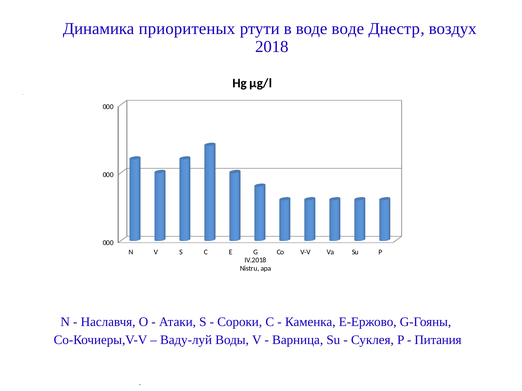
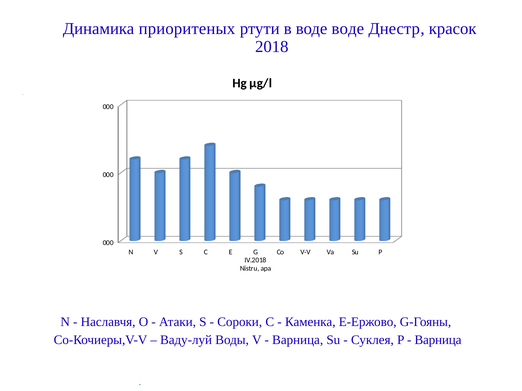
воздух: воздух -> красок (453, 29)
Питания: Питания -> Варница (438, 340)
